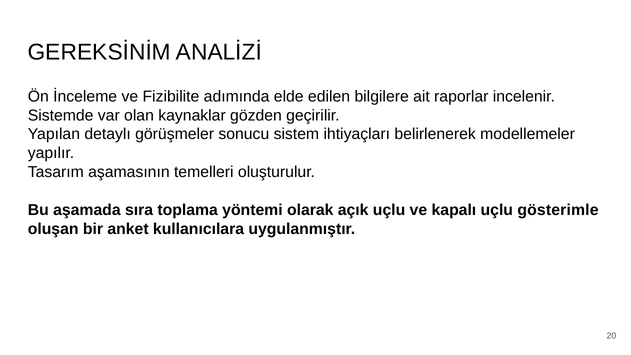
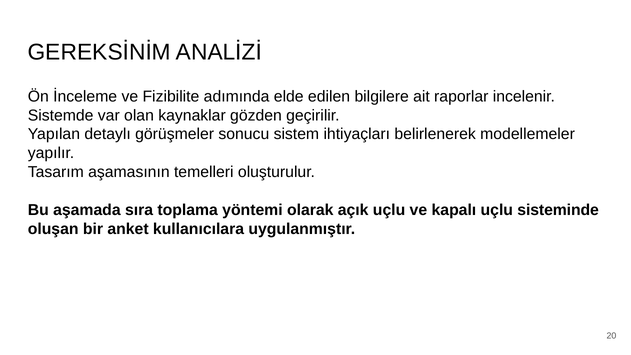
gösterimle: gösterimle -> sisteminde (558, 210)
